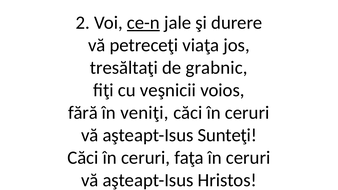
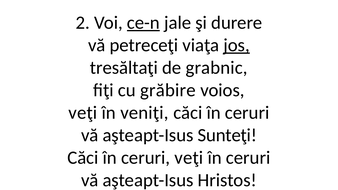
jos underline: none -> present (237, 45)
veşnicii: veşnicii -> grăbire (168, 90)
fără: fără -> veţi (83, 113)
ceruri faţa: faţa -> veţi (189, 158)
